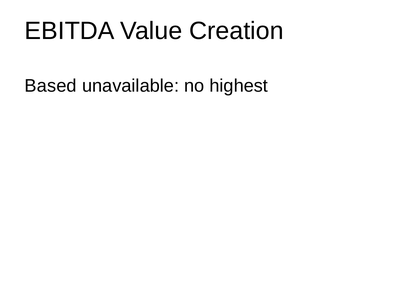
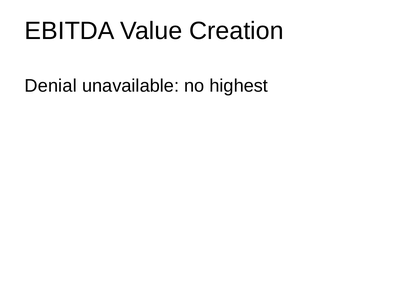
Based: Based -> Denial (51, 86)
